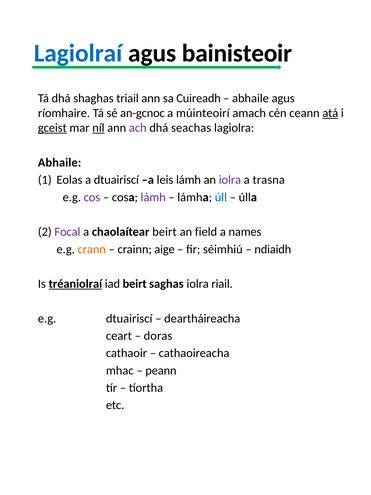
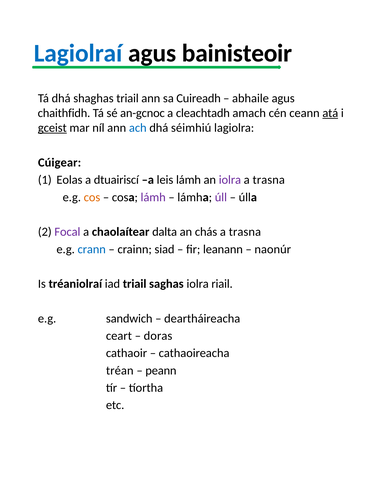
ríomhaire: ríomhaire -> chaithfidh (64, 113)
múinteoirí: múinteoirí -> cleachtadh (203, 113)
níl underline: present -> none (98, 128)
ach colour: purple -> blue (138, 128)
seachas: seachas -> séimhiú (191, 128)
Abhaile: Abhaile -> Cúigear (60, 162)
cos colour: purple -> orange (92, 197)
úll colour: blue -> purple (221, 197)
chaolaítear beirt: beirt -> dalta (165, 232)
field: field -> chás (206, 232)
names: names -> trasna (245, 232)
crann colour: orange -> blue (92, 249)
aige: aige -> siad (165, 249)
séimhiú: séimhiú -> leanann (223, 249)
ndiaidh: ndiaidh -> naonúr (273, 249)
tréaniolraí underline: present -> none (75, 284)
iad beirt: beirt -> triail (135, 284)
e.g dtuairiscí: dtuairiscí -> sandwich (129, 318)
mhac: mhac -> tréan (120, 370)
